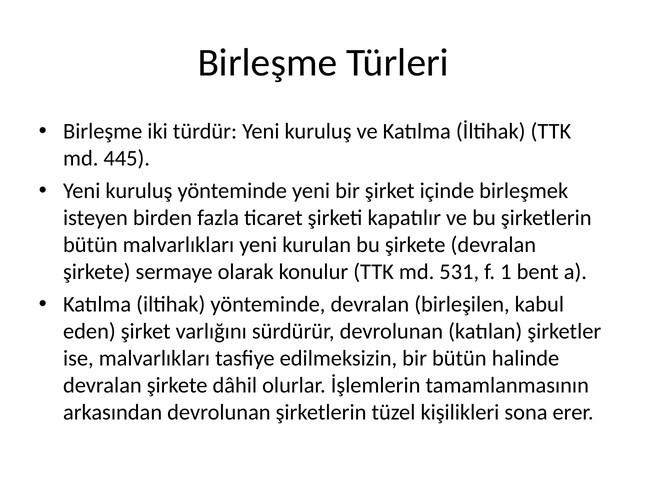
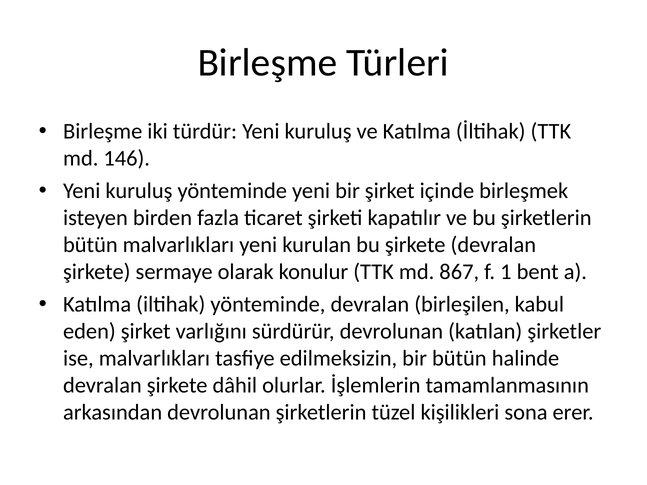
445: 445 -> 146 (127, 158)
531: 531 -> 867 (459, 272)
